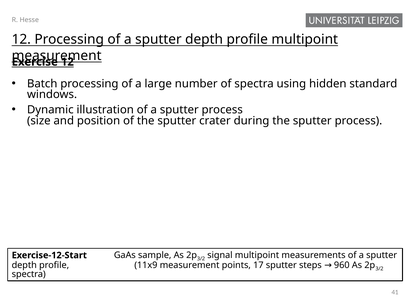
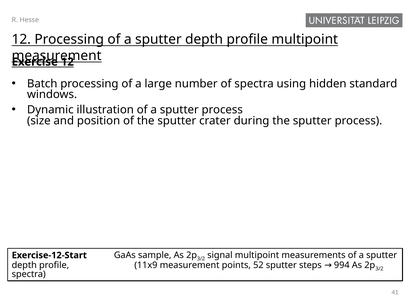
17: 17 -> 52 (258, 266)
960: 960 -> 994 (342, 266)
